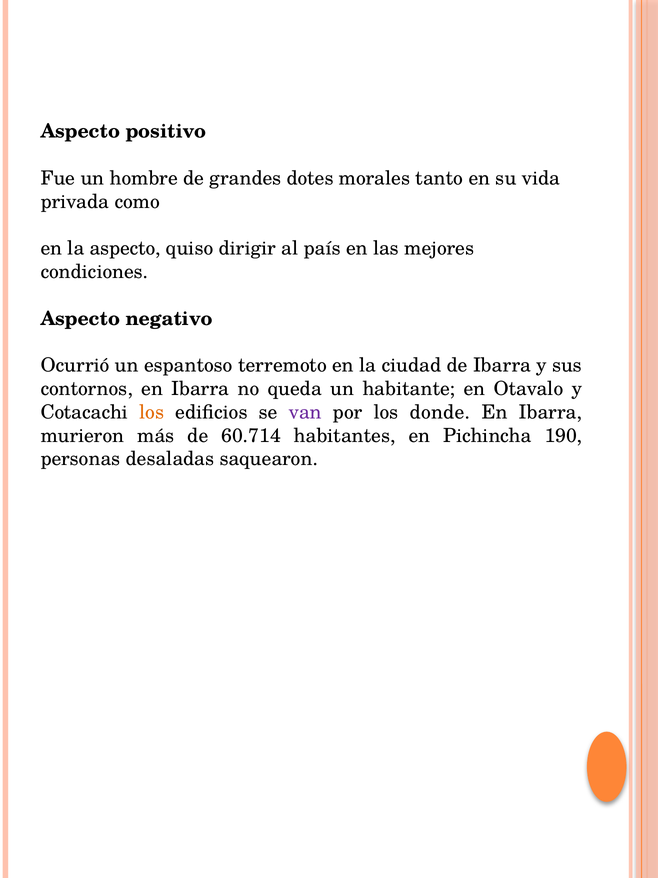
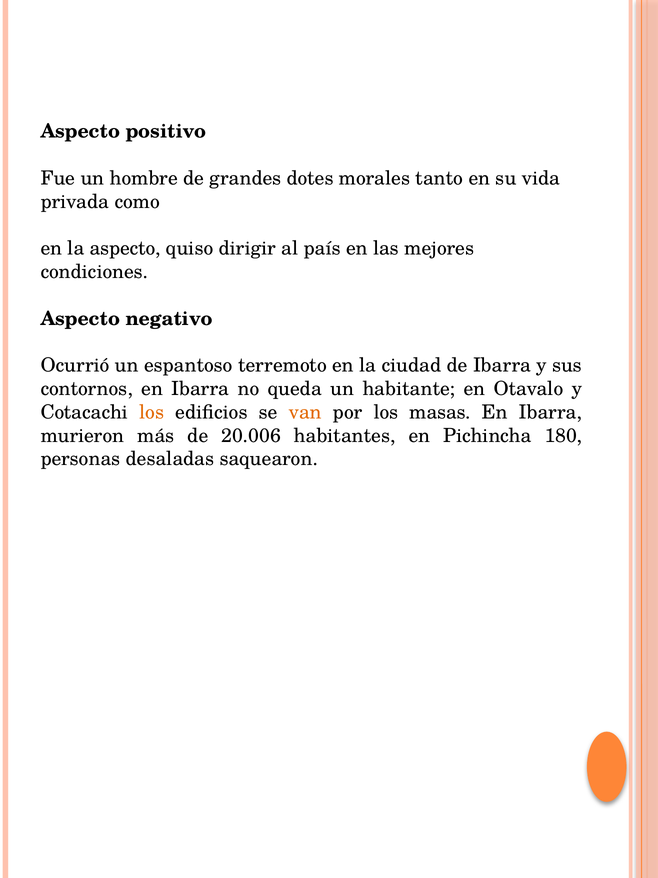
van colour: purple -> orange (305, 412)
donde: donde -> masas (440, 412)
60.714: 60.714 -> 20.006 (251, 435)
190: 190 -> 180 (563, 435)
